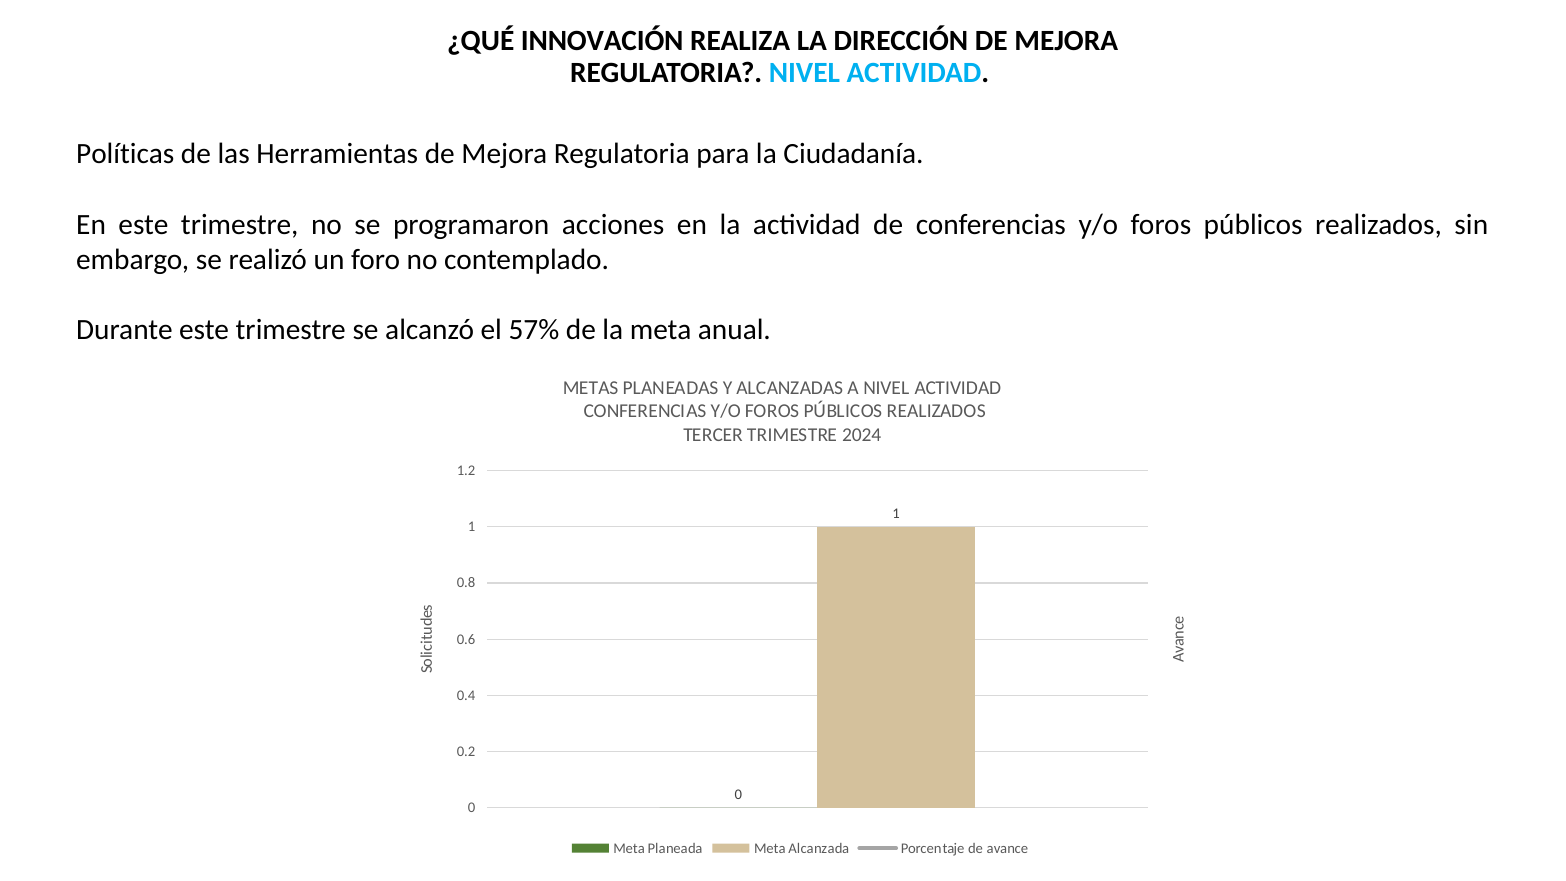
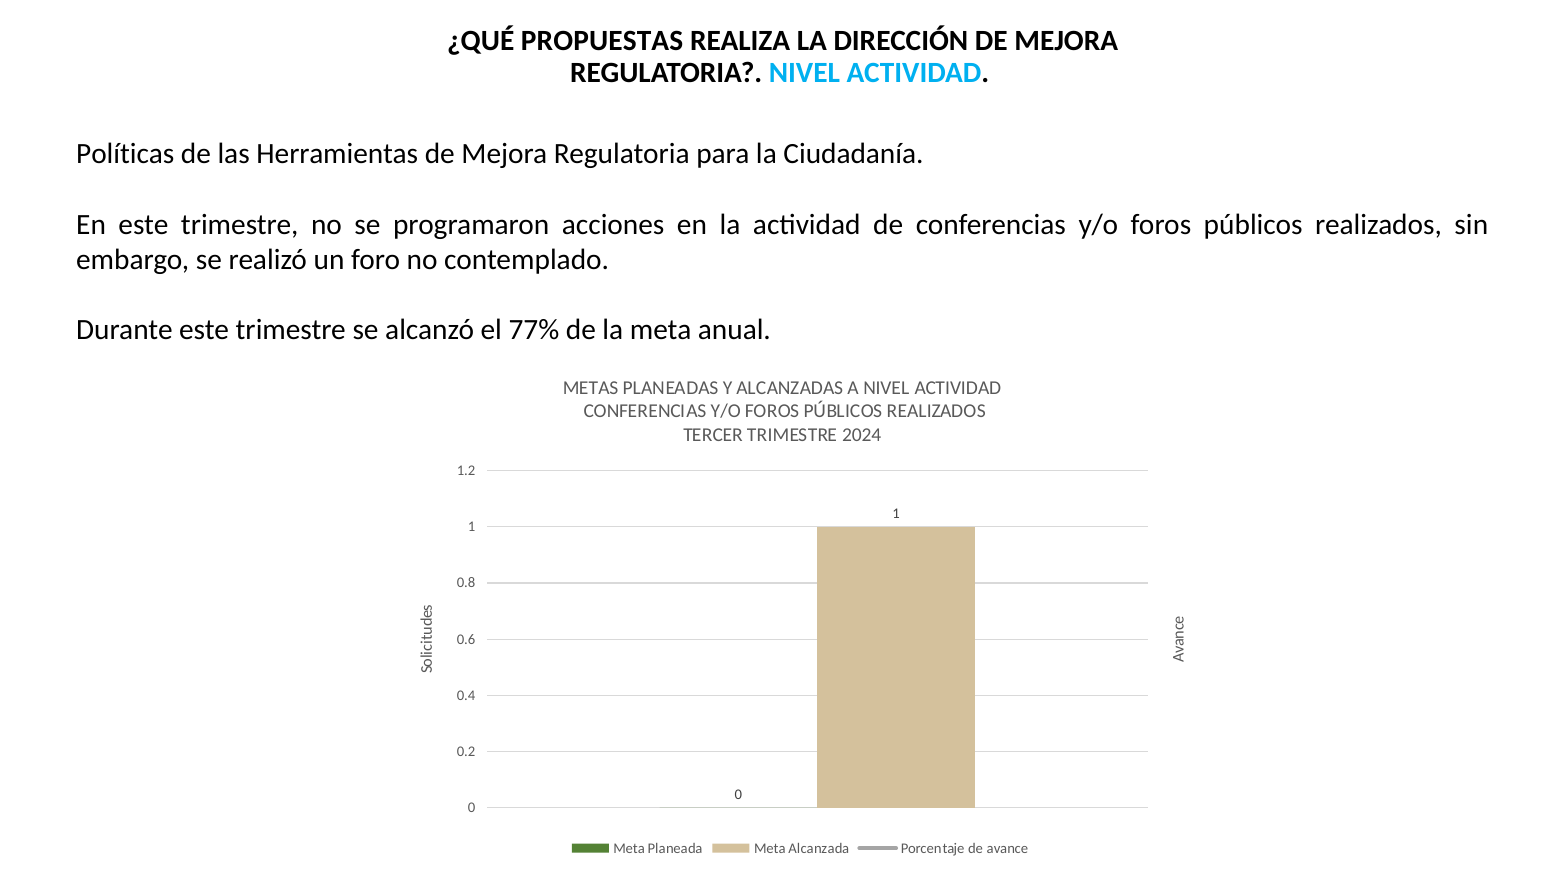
INNOVACIÓN: INNOVACIÓN -> PROPUESTAS (602, 41)
57%: 57% -> 77% (534, 330)
